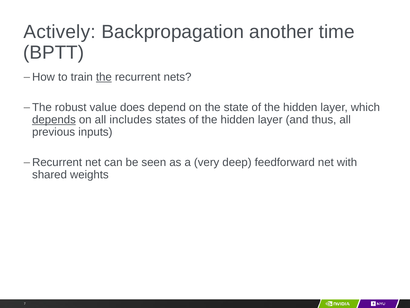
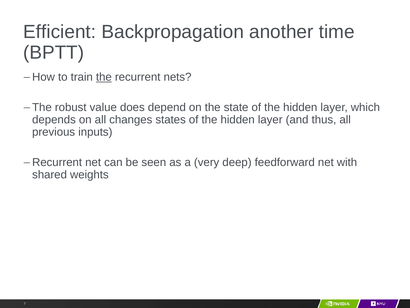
Actively: Actively -> Efficient (60, 32)
depends underline: present -> none (54, 120)
includes: includes -> changes (131, 120)
